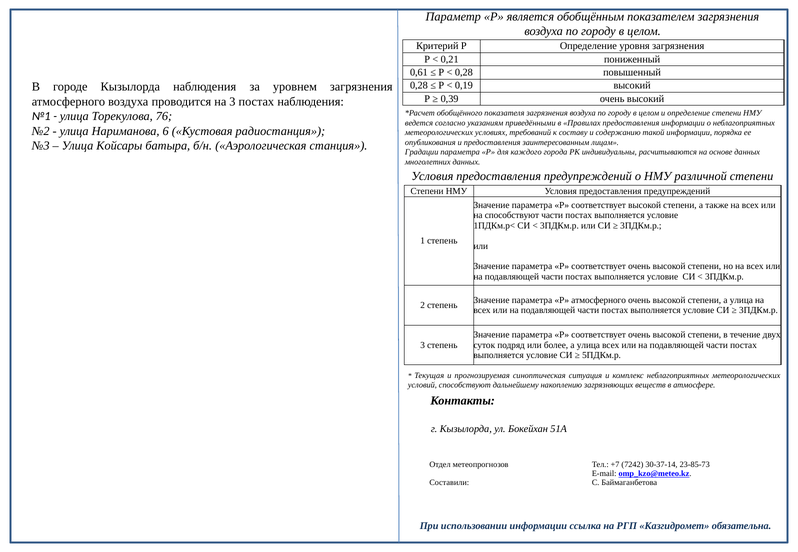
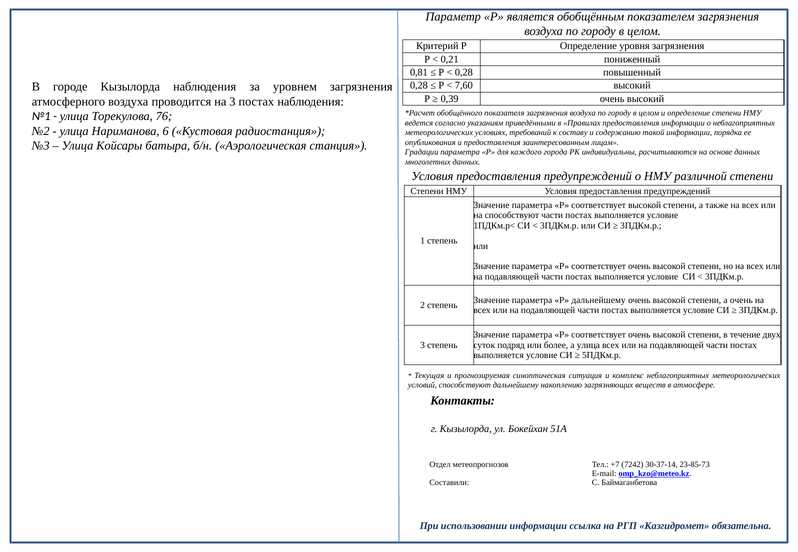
0,61: 0,61 -> 0,81 (419, 72)
0,19: 0,19 -> 7,60 (464, 86)
Р атмосферного: атмосферного -> дальнейшему (599, 300)
степени а улица: улица -> очень (741, 300)
